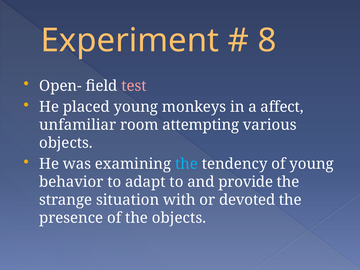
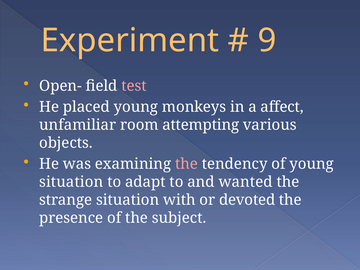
8: 8 -> 9 (267, 40)
the colour: light blue -> pink (187, 164)
behavior: behavior -> situation (71, 182)
provide: provide -> wanted (246, 182)
the objects: objects -> subject (179, 218)
